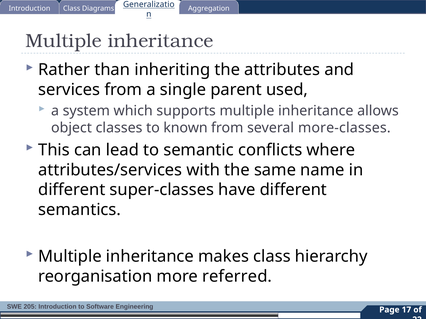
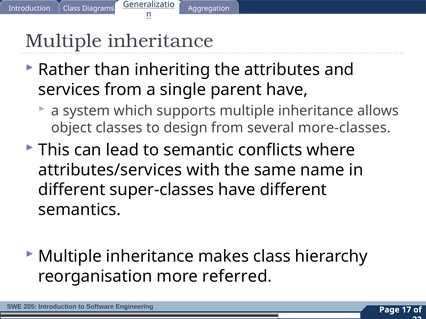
parent used: used -> have (287, 90)
known: known -> design (186, 128)
